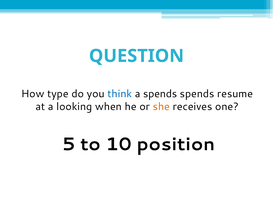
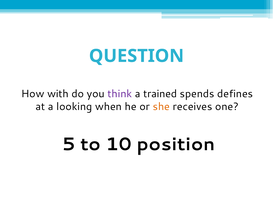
type: type -> with (58, 94)
think colour: blue -> purple (120, 94)
a spends: spends -> trained (160, 94)
resume: resume -> defines (235, 94)
